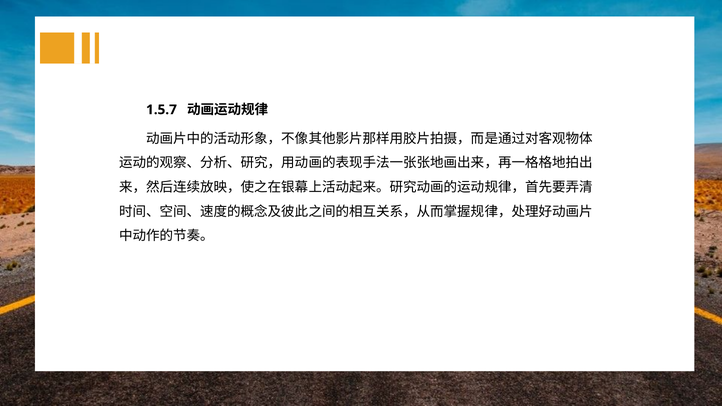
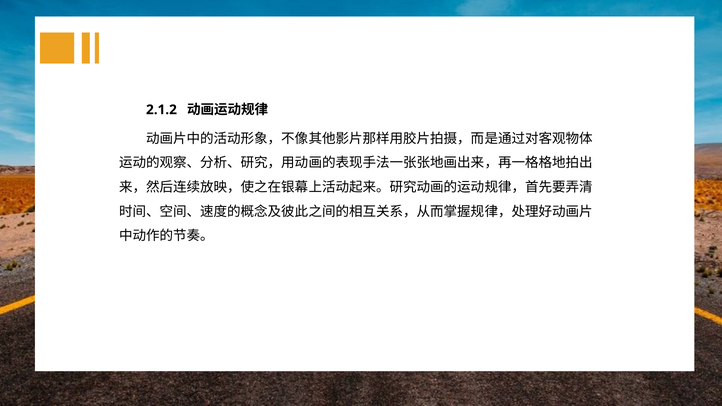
1.5.7: 1.5.7 -> 2.1.2 (161, 110)
